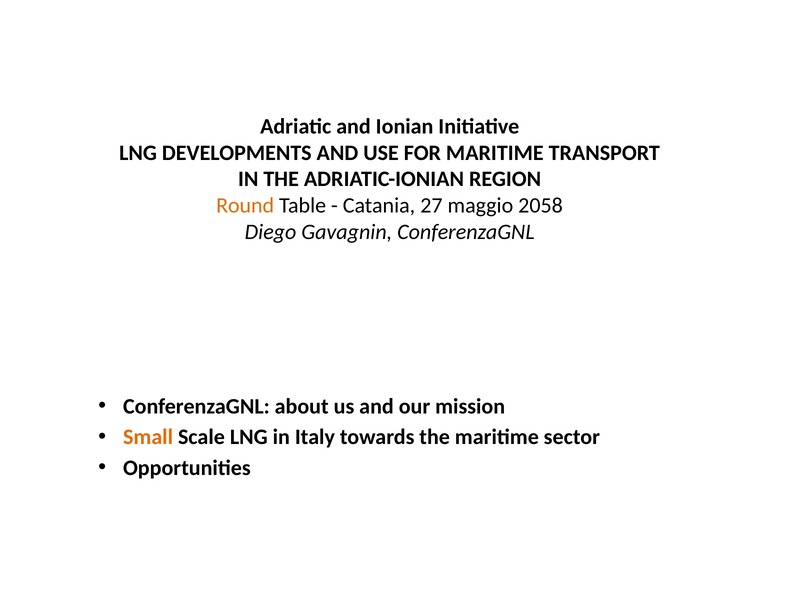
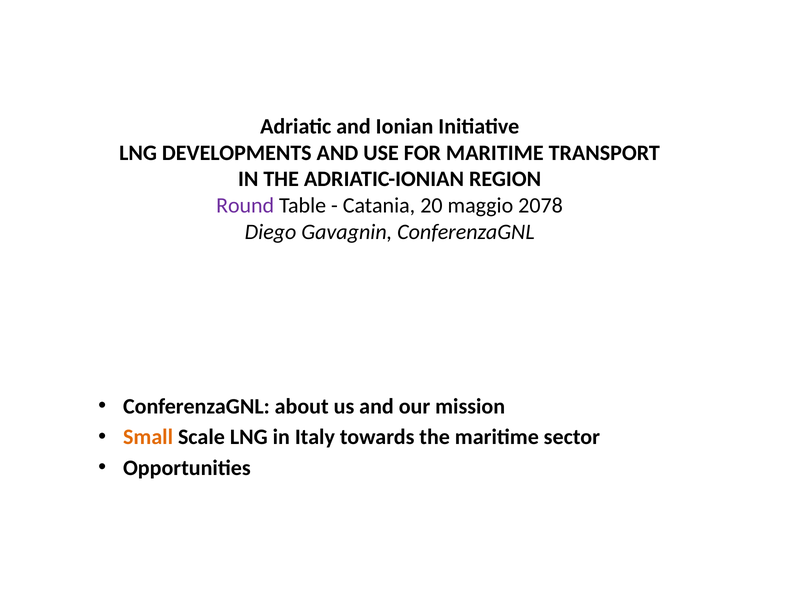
Round colour: orange -> purple (245, 206)
27: 27 -> 20 (431, 206)
2058: 2058 -> 2078 (541, 206)
